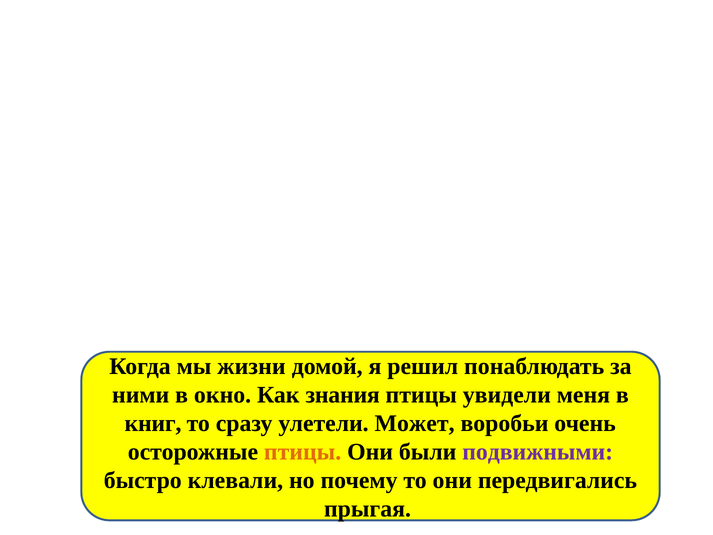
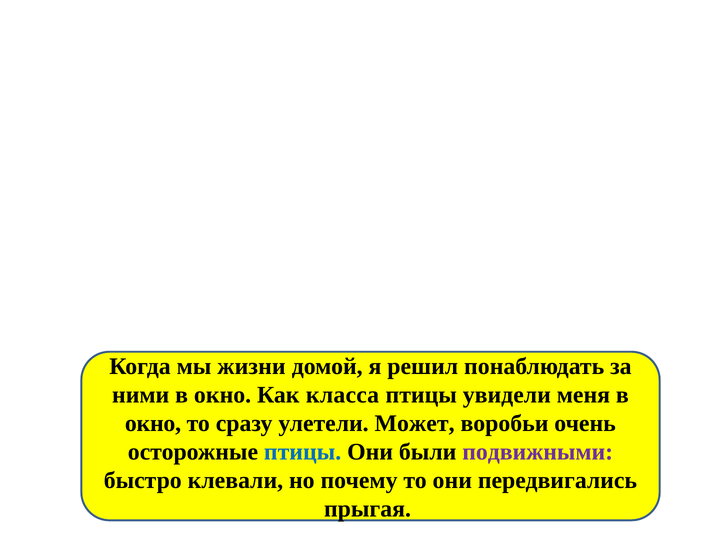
знания: знания -> класса (342, 395)
книг: книг -> окно (153, 423)
птицы colour: orange -> blue (303, 452)
